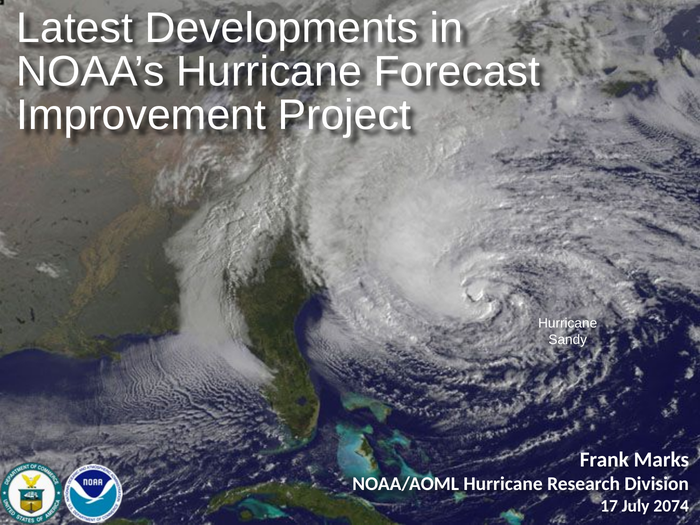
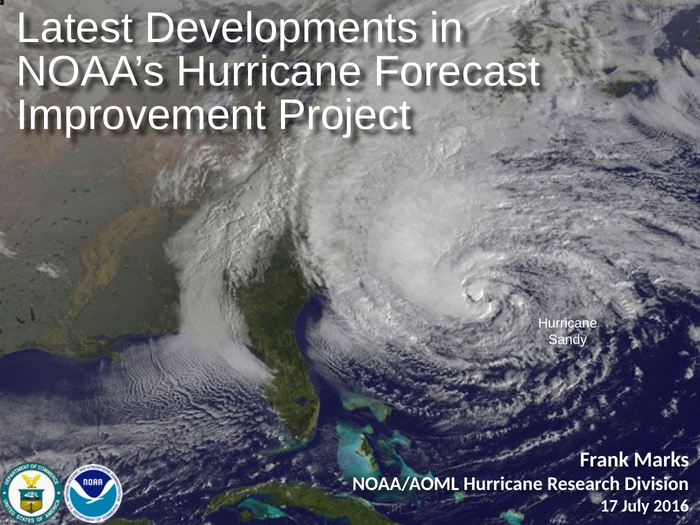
2074: 2074 -> 2016 (671, 506)
